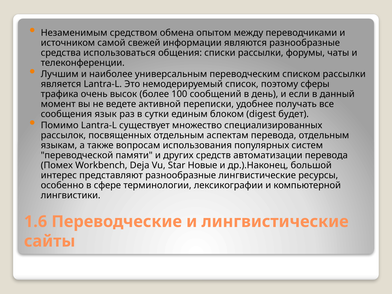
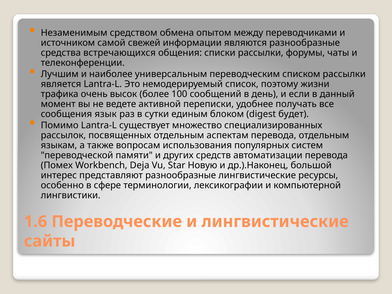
использоваться: использоваться -> встречающихся (119, 53)
сферы: сферы -> жизни (315, 84)
Новые: Новые -> Новую (203, 165)
